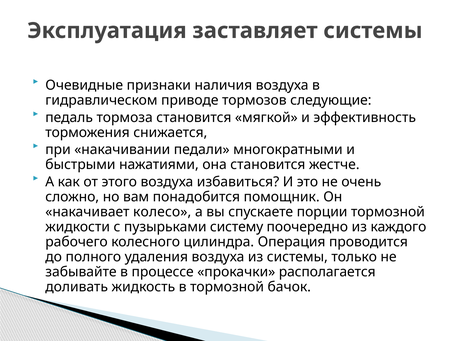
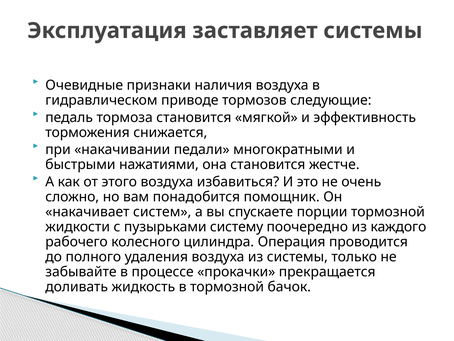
колесо: колесо -> систем (162, 212)
располагается: располагается -> прекращается (327, 272)
